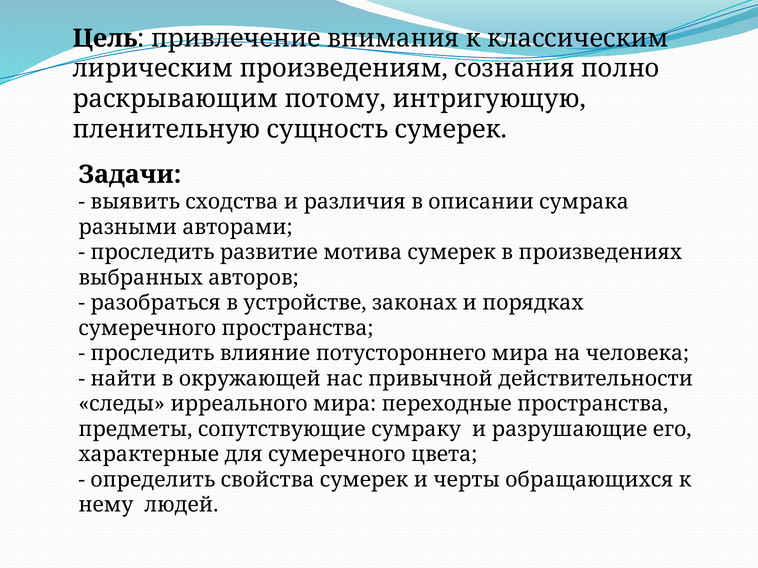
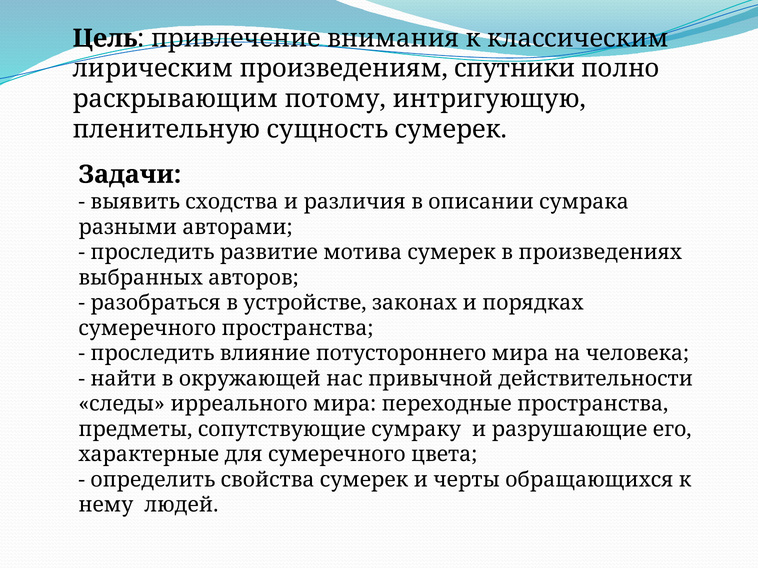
сознания: сознания -> спутники (515, 69)
